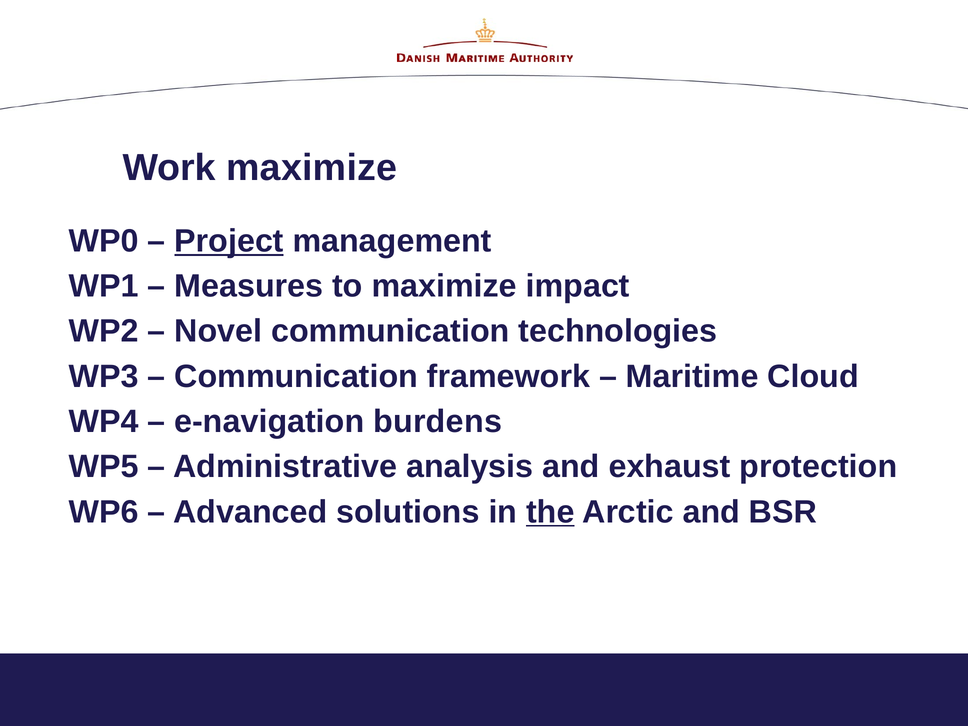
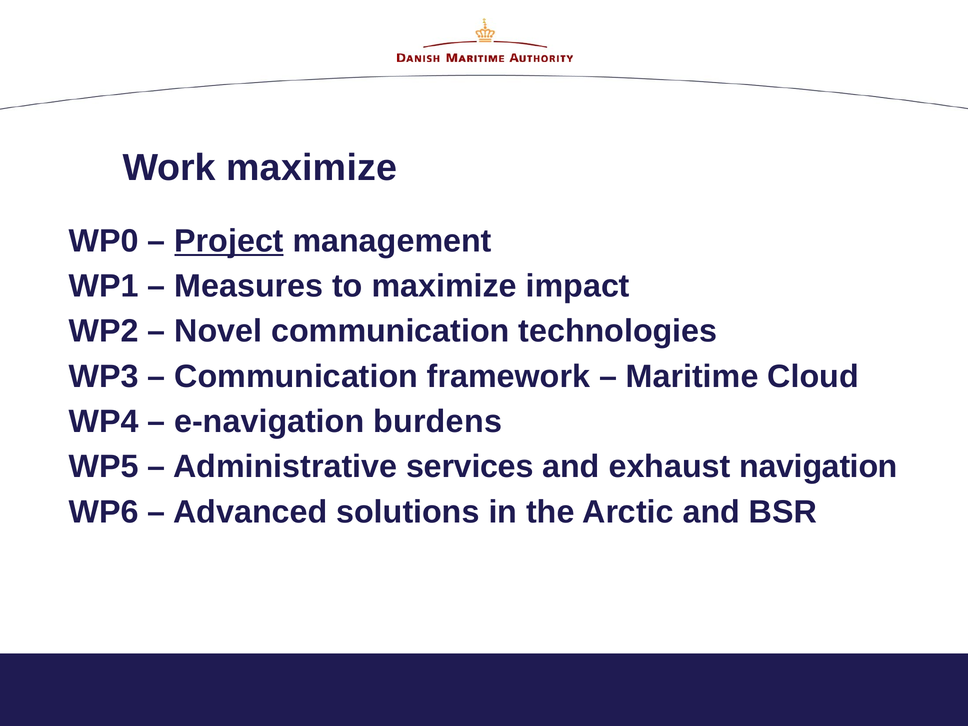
analysis: analysis -> services (470, 467)
protection: protection -> navigation (818, 467)
the underline: present -> none (550, 512)
